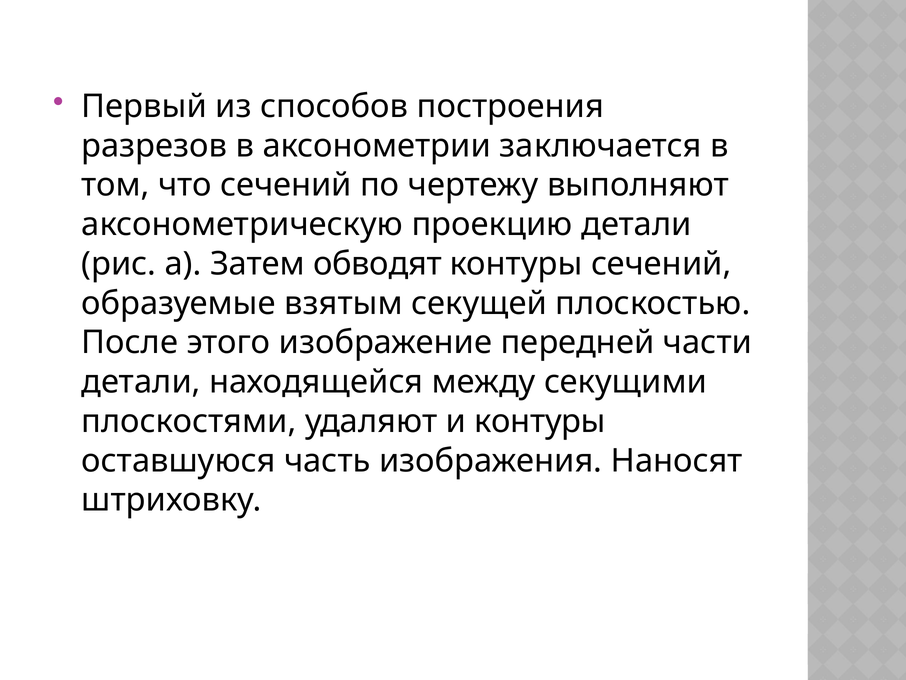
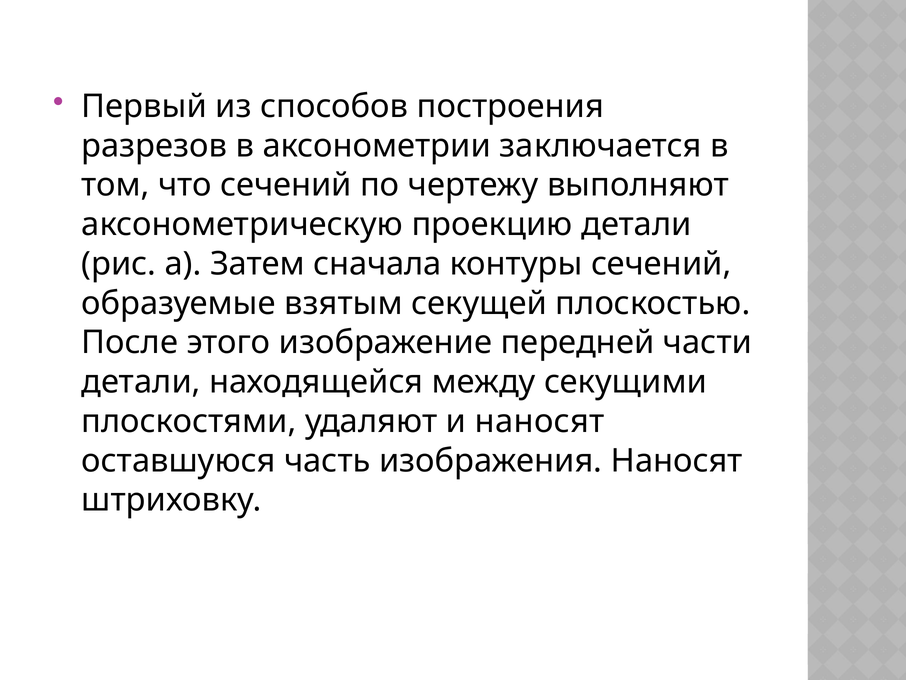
обводят: обводят -> сначала (377, 264)
и контуры: контуры -> наносят (540, 421)
